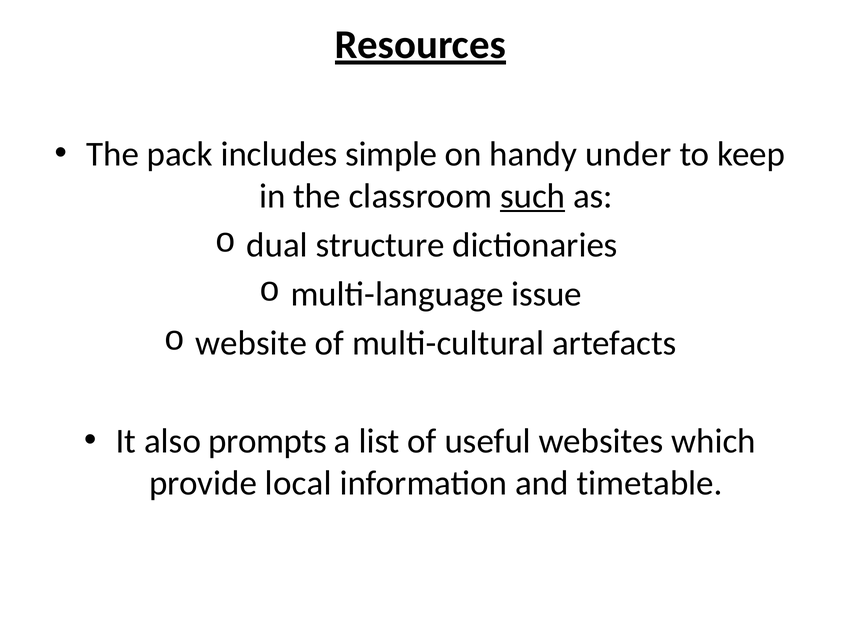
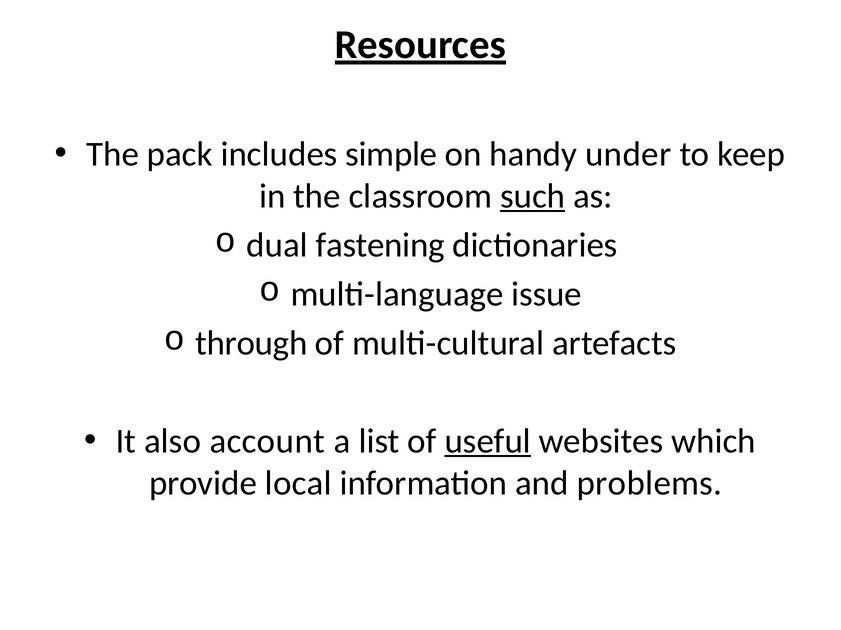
structure: structure -> fastening (380, 245)
website: website -> through (251, 343)
prompts: prompts -> account (267, 442)
useful underline: none -> present (488, 442)
timetable: timetable -> problems (649, 484)
